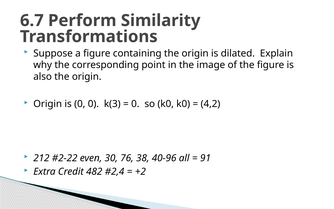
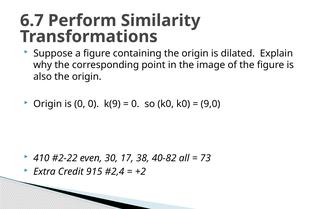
k(3: k(3 -> k(9 (112, 104)
4,2: 4,2 -> 9,0 (210, 104)
212: 212 -> 410 (41, 158)
76: 76 -> 17 (127, 158)
40-96: 40-96 -> 40-82 (164, 158)
91: 91 -> 73 (205, 158)
482: 482 -> 915 (94, 171)
